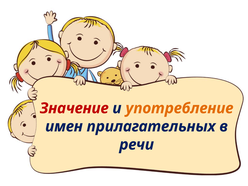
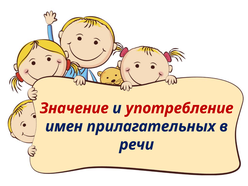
употребление colour: orange -> red (179, 108)
